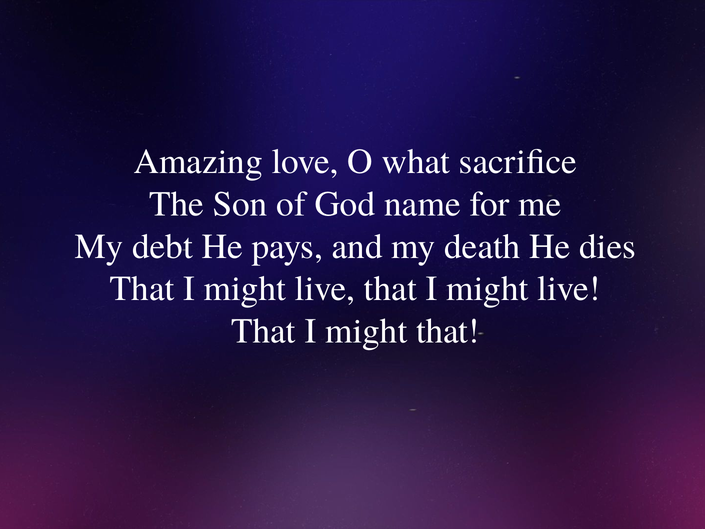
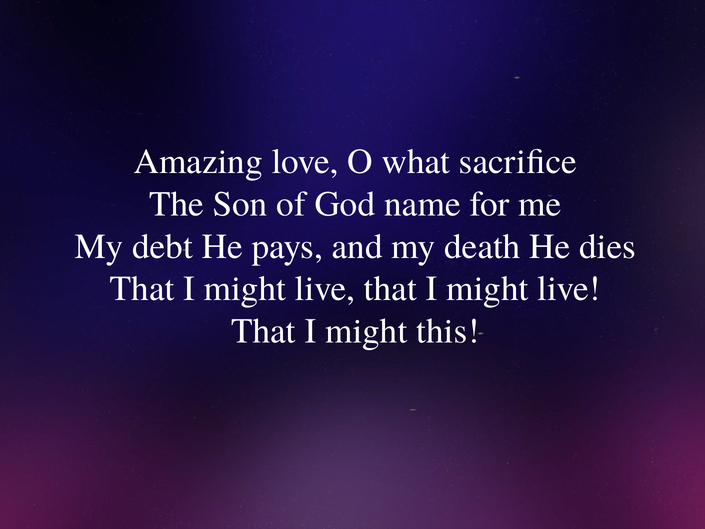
might that: that -> this (448, 331)
